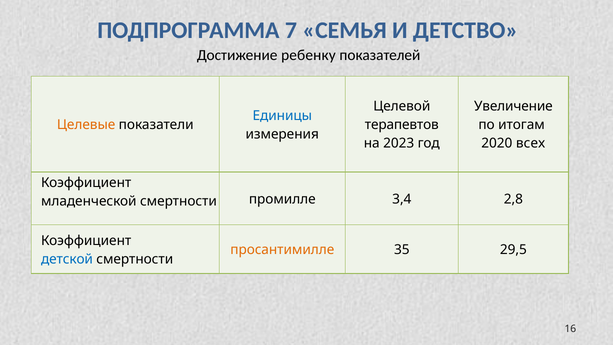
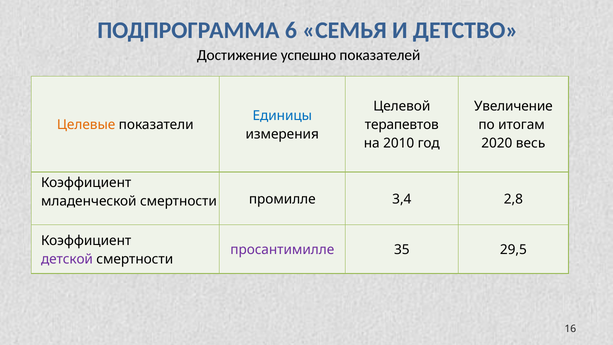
7: 7 -> 6 (291, 30)
ребенку: ребенку -> успешно (309, 55)
2023: 2023 -> 2010 (399, 143)
всех: всех -> весь (531, 143)
проcантимилле colour: orange -> purple (282, 250)
детской colour: blue -> purple (67, 259)
